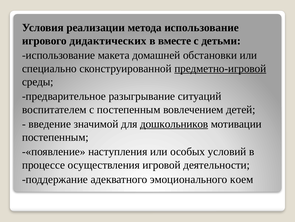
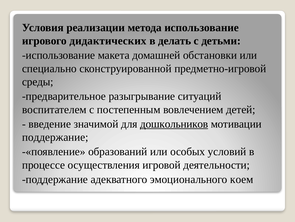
вместе: вместе -> делать (175, 41)
предметно-игровой underline: present -> none (220, 68)
постепенным: постепенным -> поддержание (55, 137)
наступления: наступления -> образований (118, 151)
